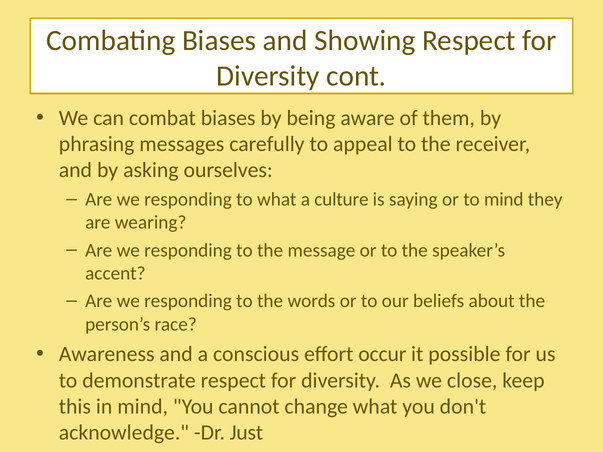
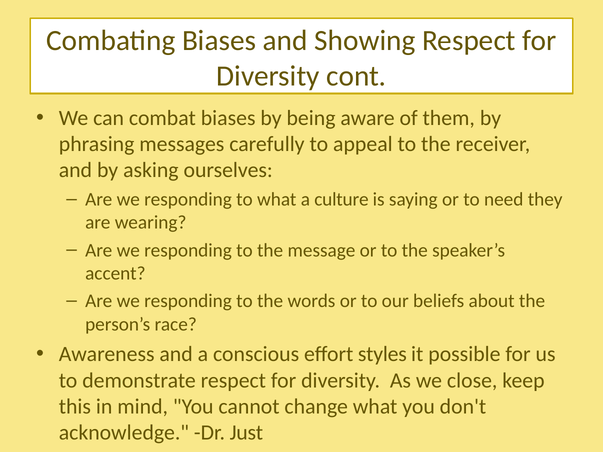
to mind: mind -> need (504, 199)
occur: occur -> styles (382, 354)
